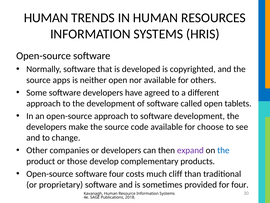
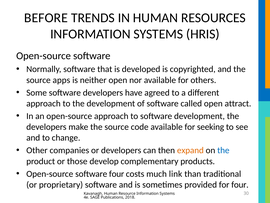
HUMAN: HUMAN -> BEFORE (46, 18)
tablets: tablets -> attract (238, 103)
choose: choose -> seeking (211, 127)
expand colour: purple -> orange (190, 150)
cliff: cliff -> link (176, 173)
